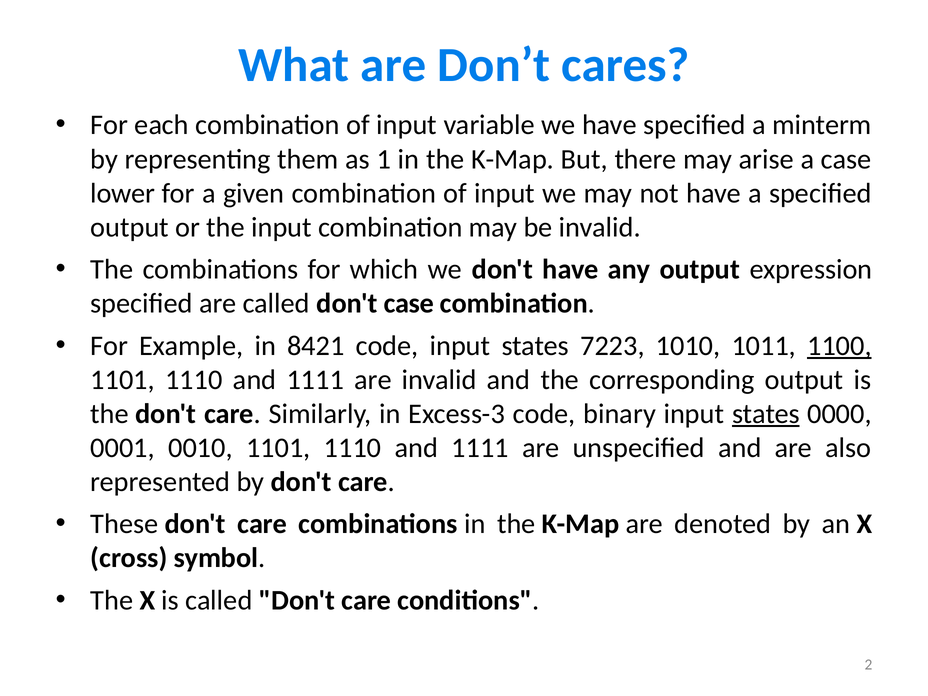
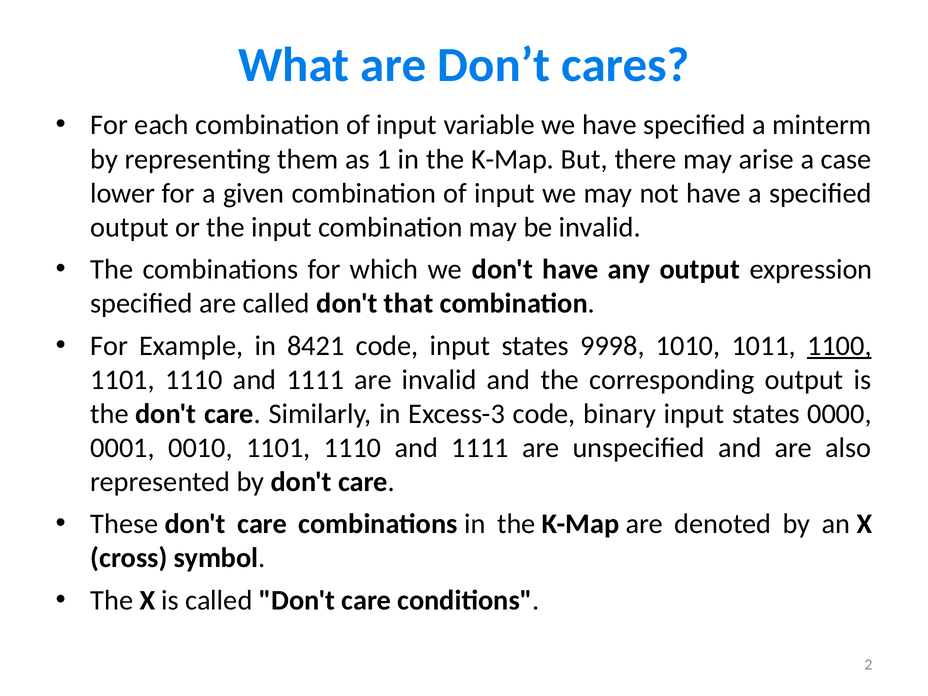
don't case: case -> that (409, 303)
7223: 7223 -> 9998 (613, 346)
states underline: present -> none (766, 414)
